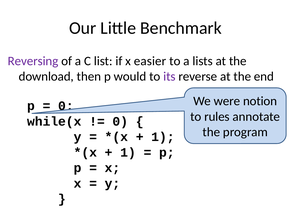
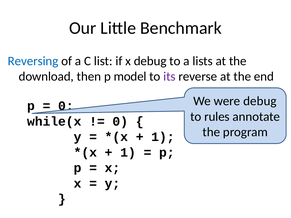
Reversing colour: purple -> blue (33, 61)
x easier: easier -> debug (150, 61)
would: would -> model (130, 77)
were notion: notion -> debug (260, 101)
